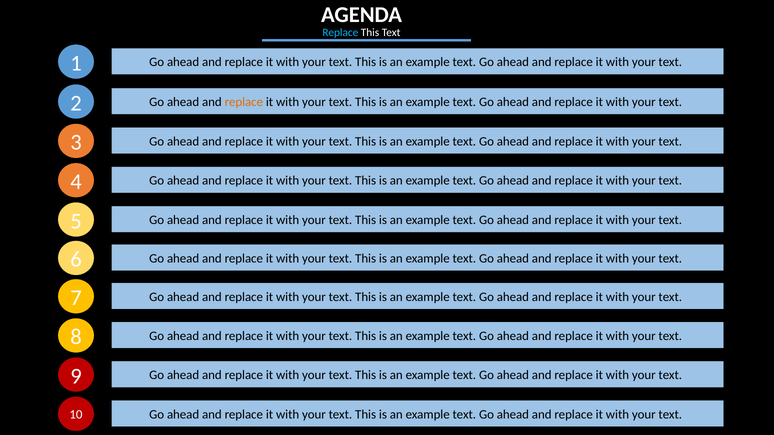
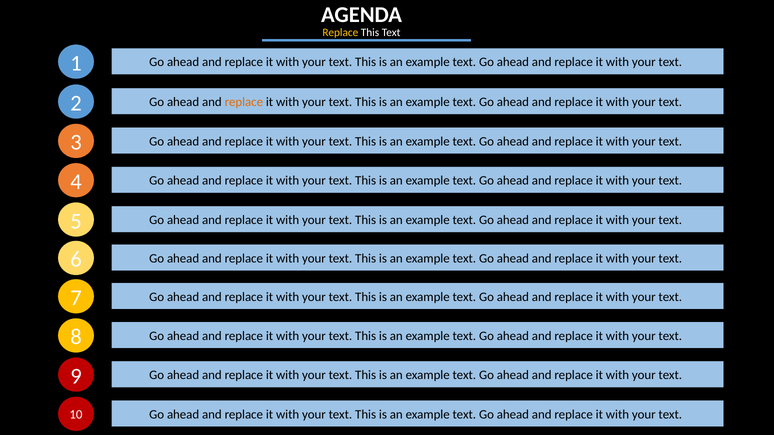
Replace colour: light blue -> yellow (340, 32)
